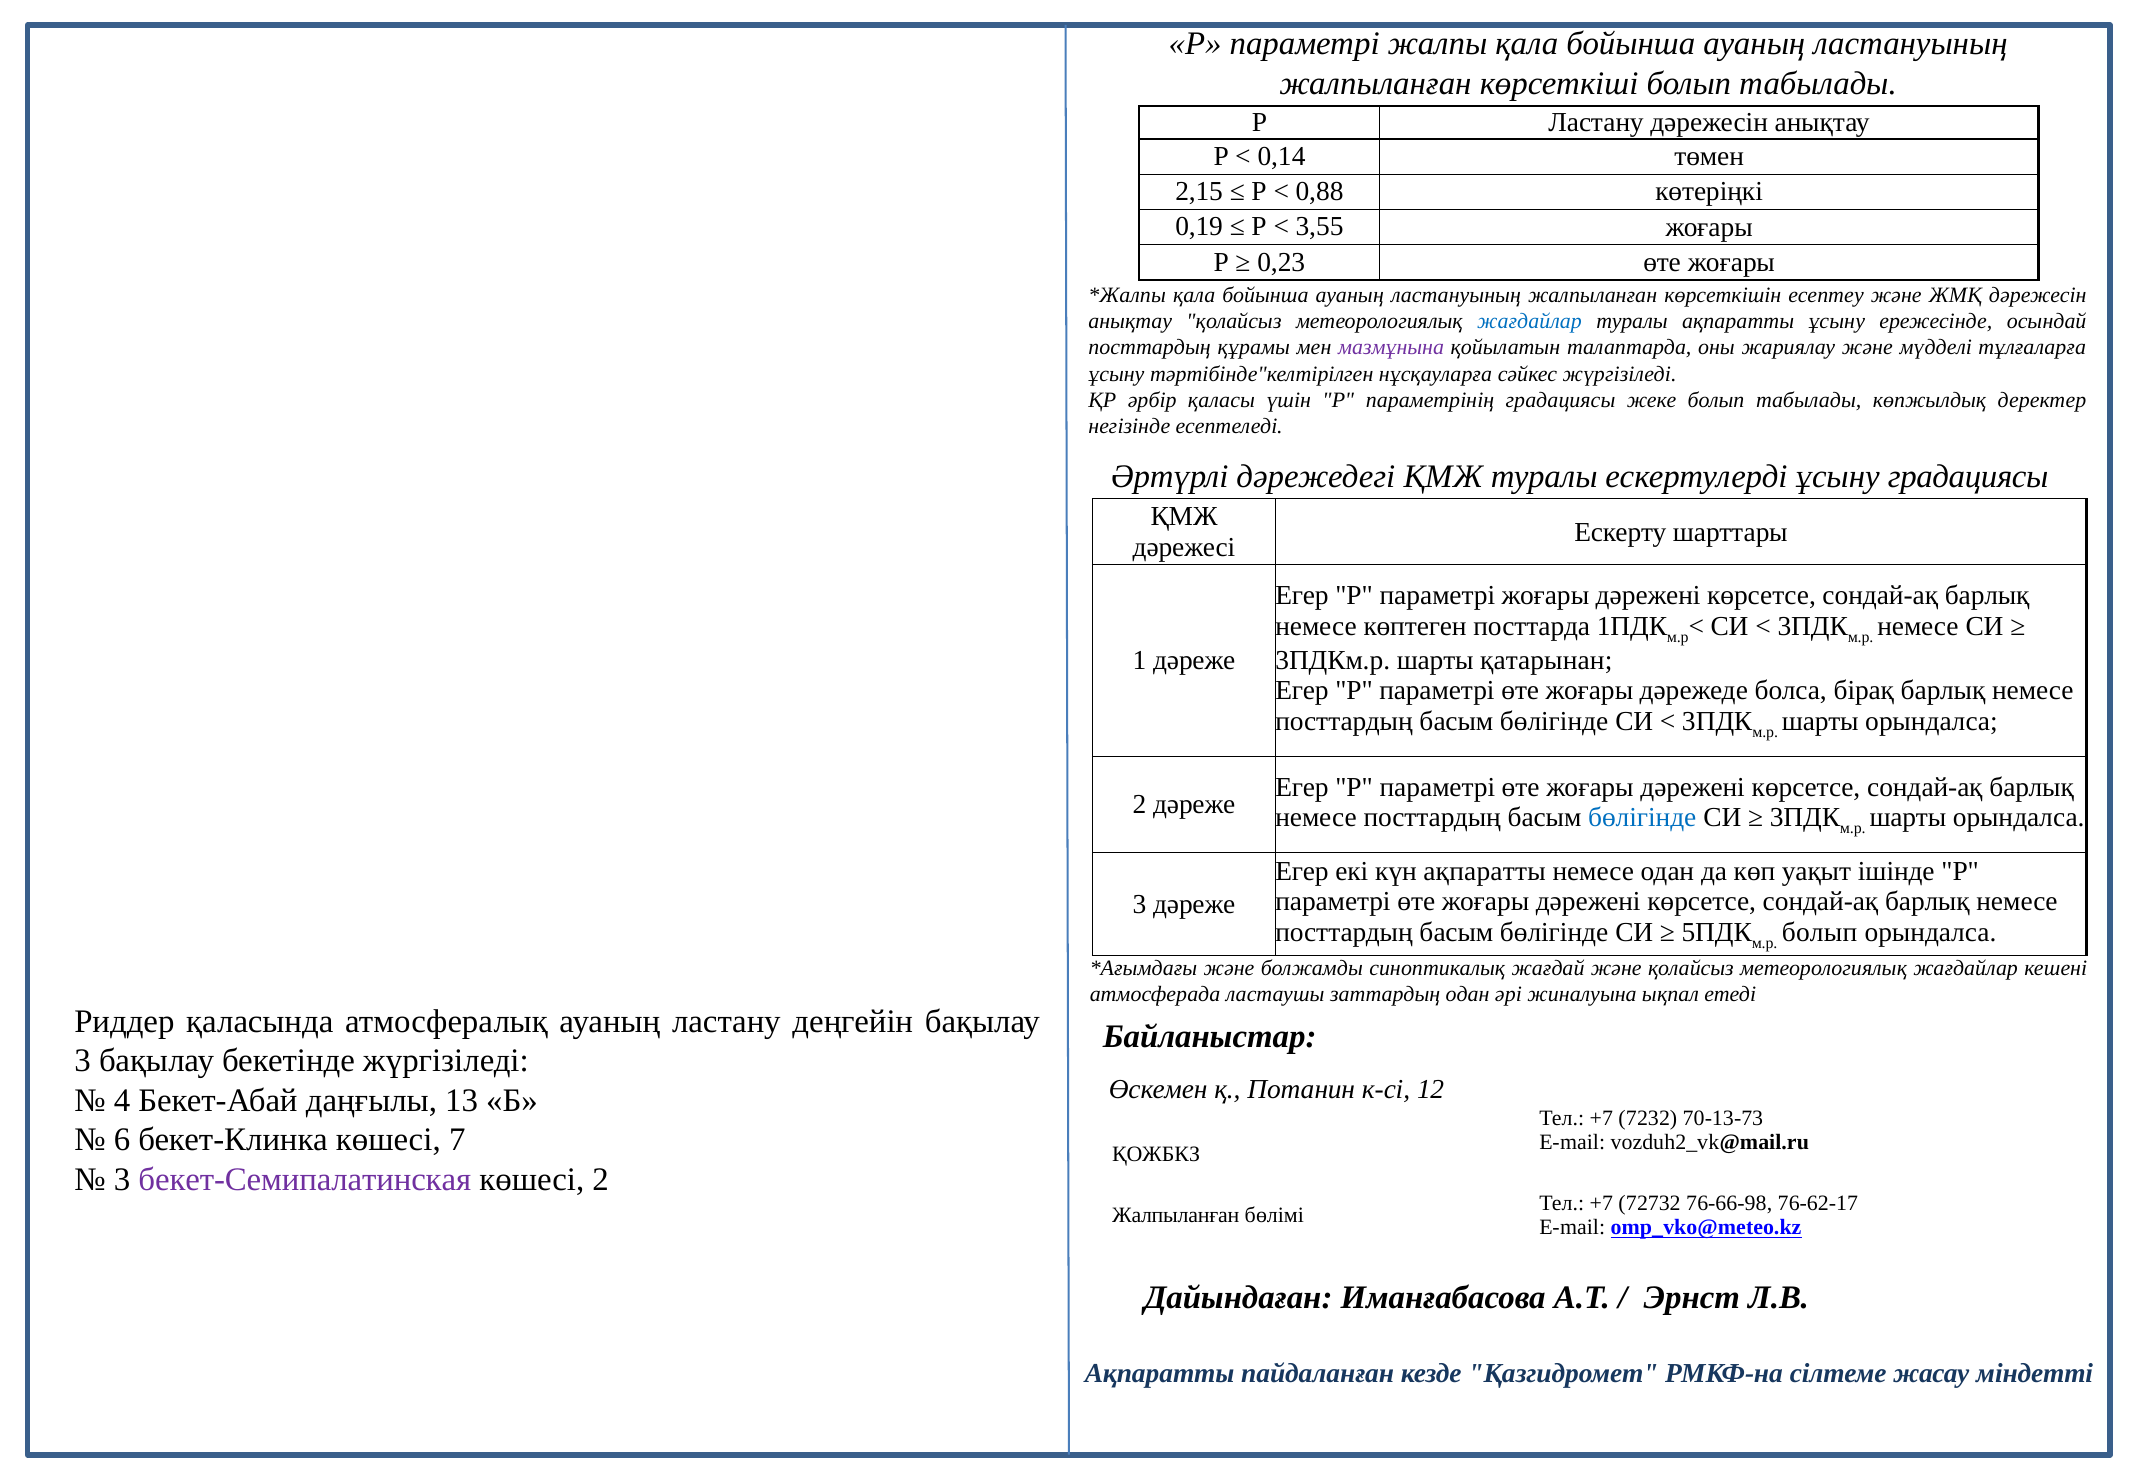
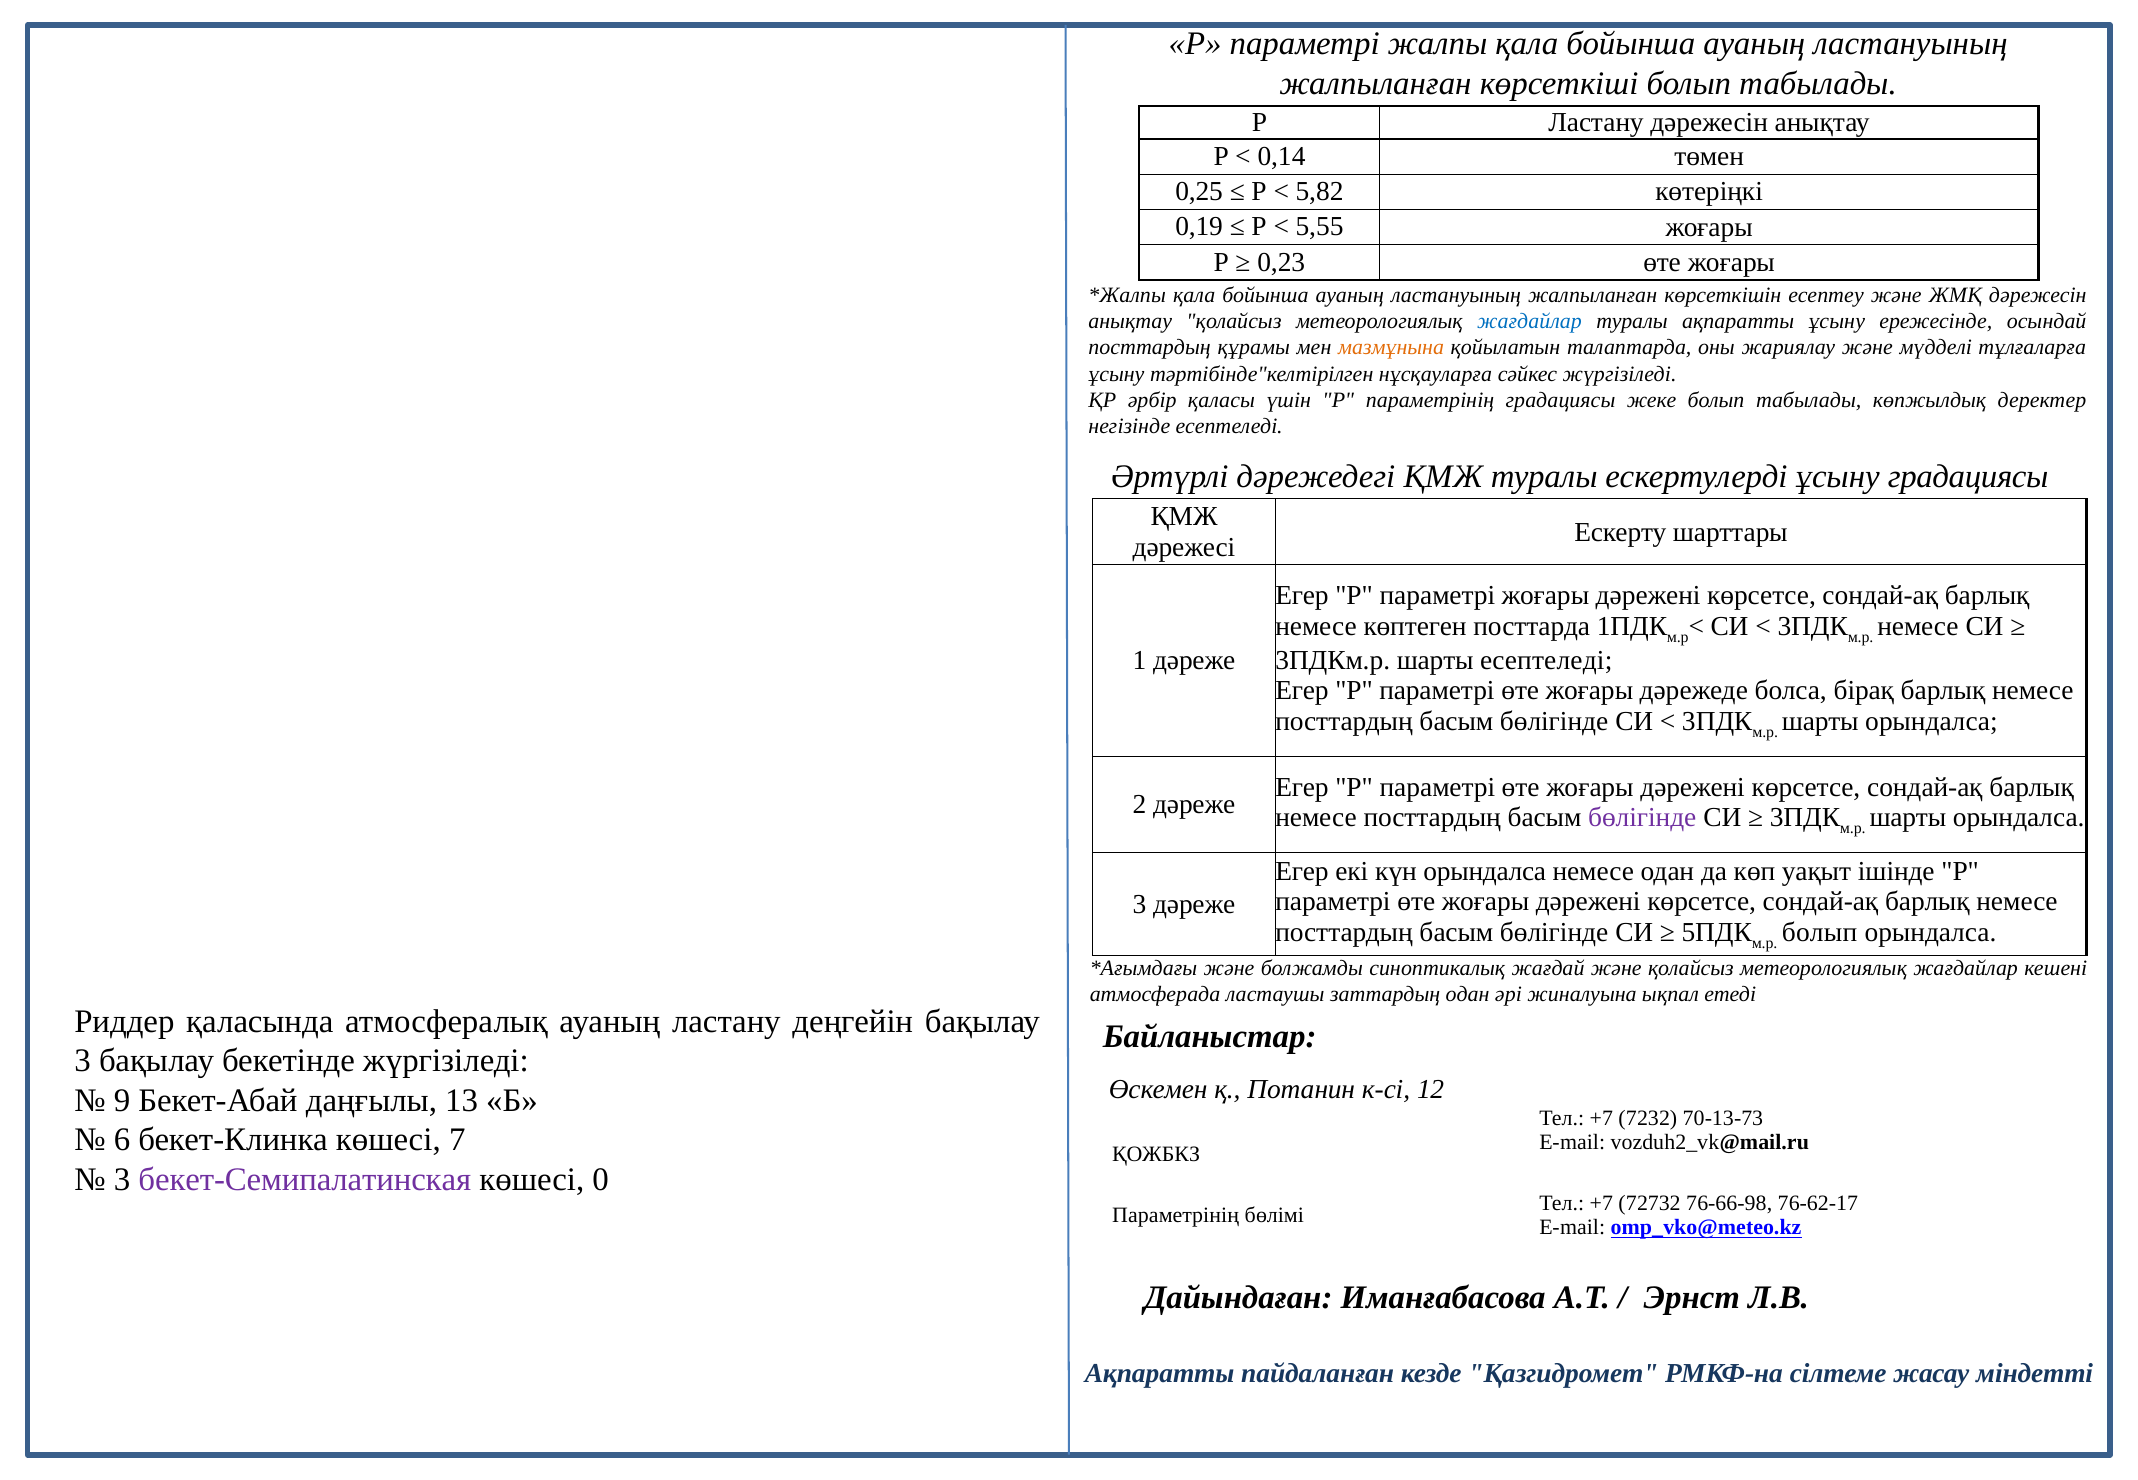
2,15: 2,15 -> 0,25 (1199, 192)
0,88: 0,88 -> 5,82 (1319, 192)
3,55: 3,55 -> 5,55 (1319, 227)
мазмұнына colour: purple -> orange (1391, 348)
шарты қатарынан: қатарынан -> есептеледі (1546, 661)
бөлігінде colour: blue -> purple (1642, 817)
күн ақпаратты: ақпаратты -> орындалса (1485, 872)
4: 4 -> 9 (122, 1101)
көшесі 2: 2 -> 0 (601, 1180)
Жалпыланған: Жалпыланған -> Параметрінің (1176, 1216)
